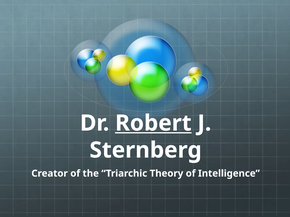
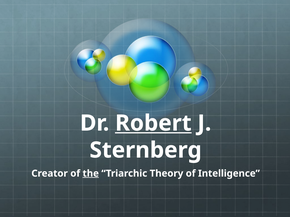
the underline: none -> present (91, 174)
